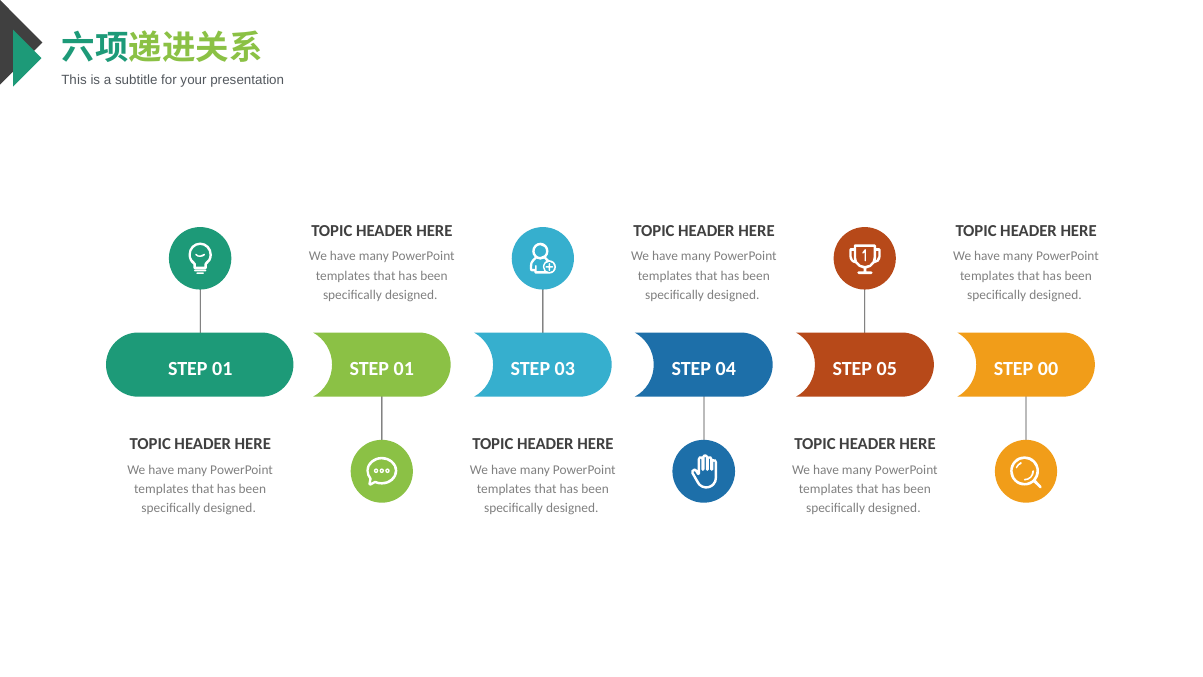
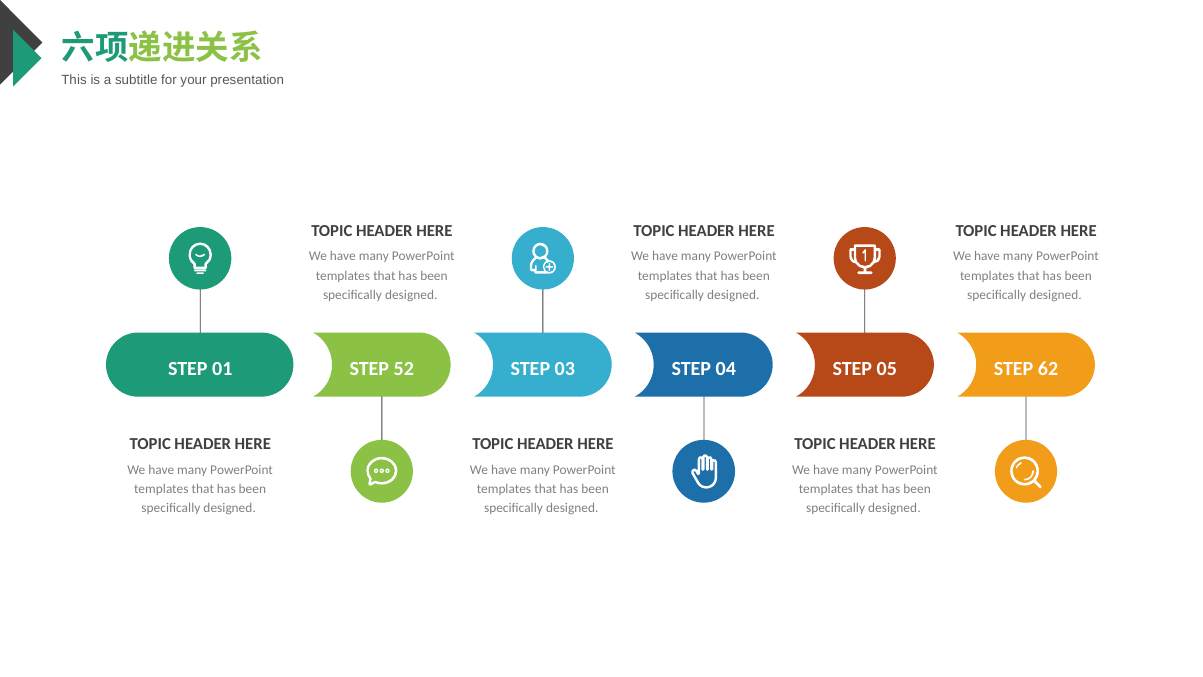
01 STEP 01: 01 -> 52 (404, 369)
00: 00 -> 62 (1048, 369)
